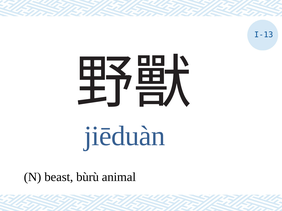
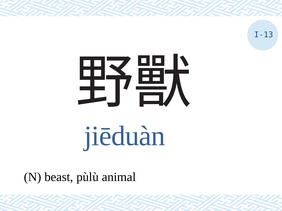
bùrù: bùrù -> pùlù (88, 177)
